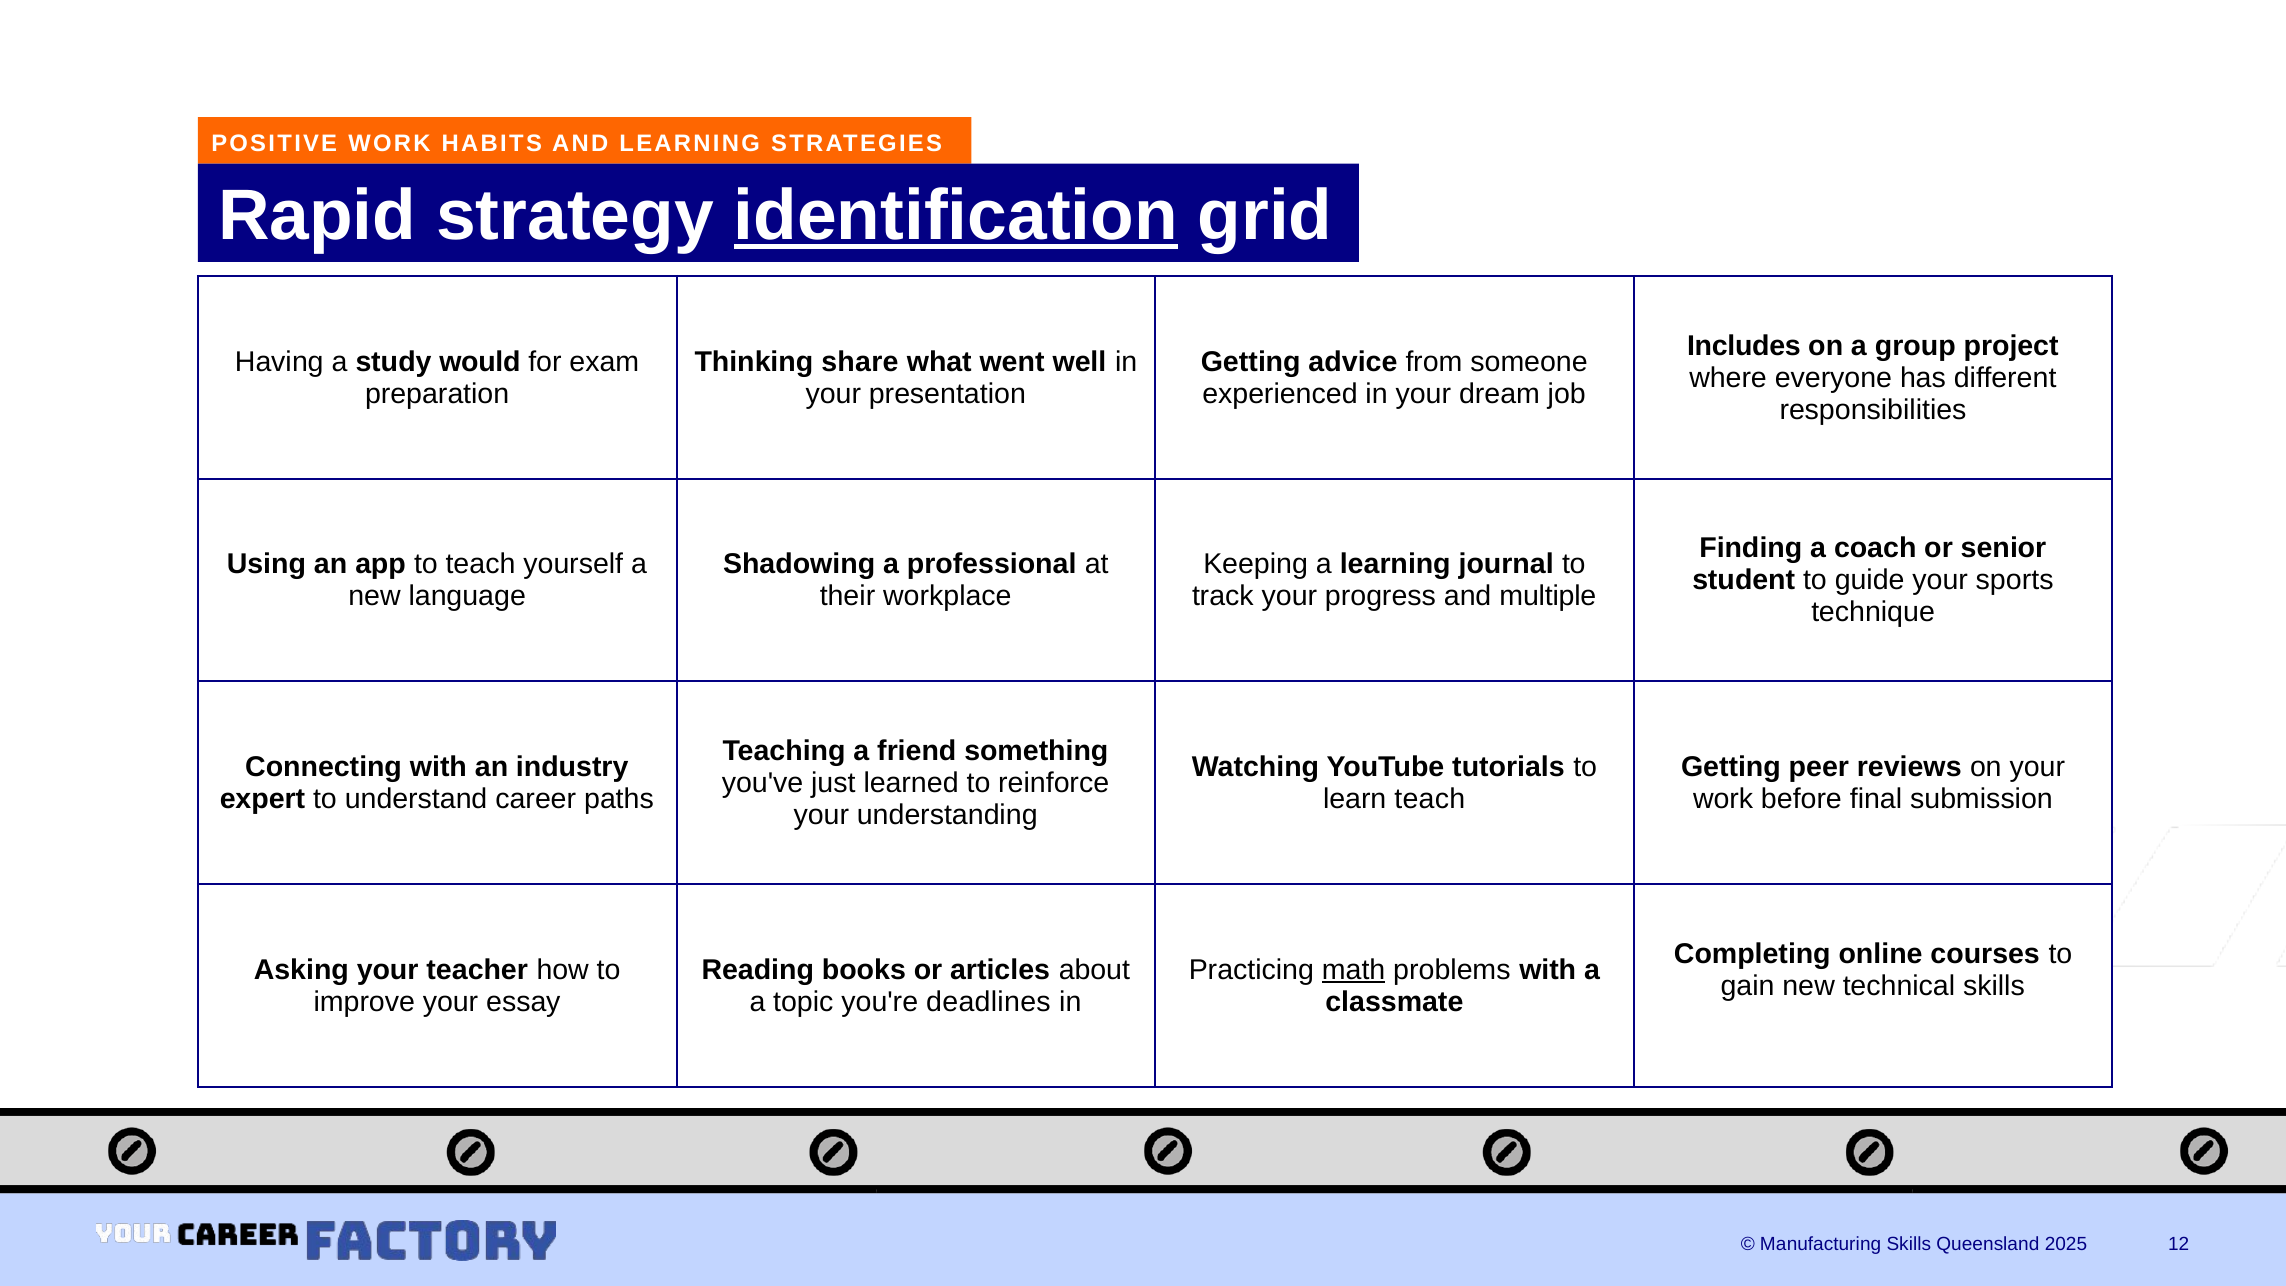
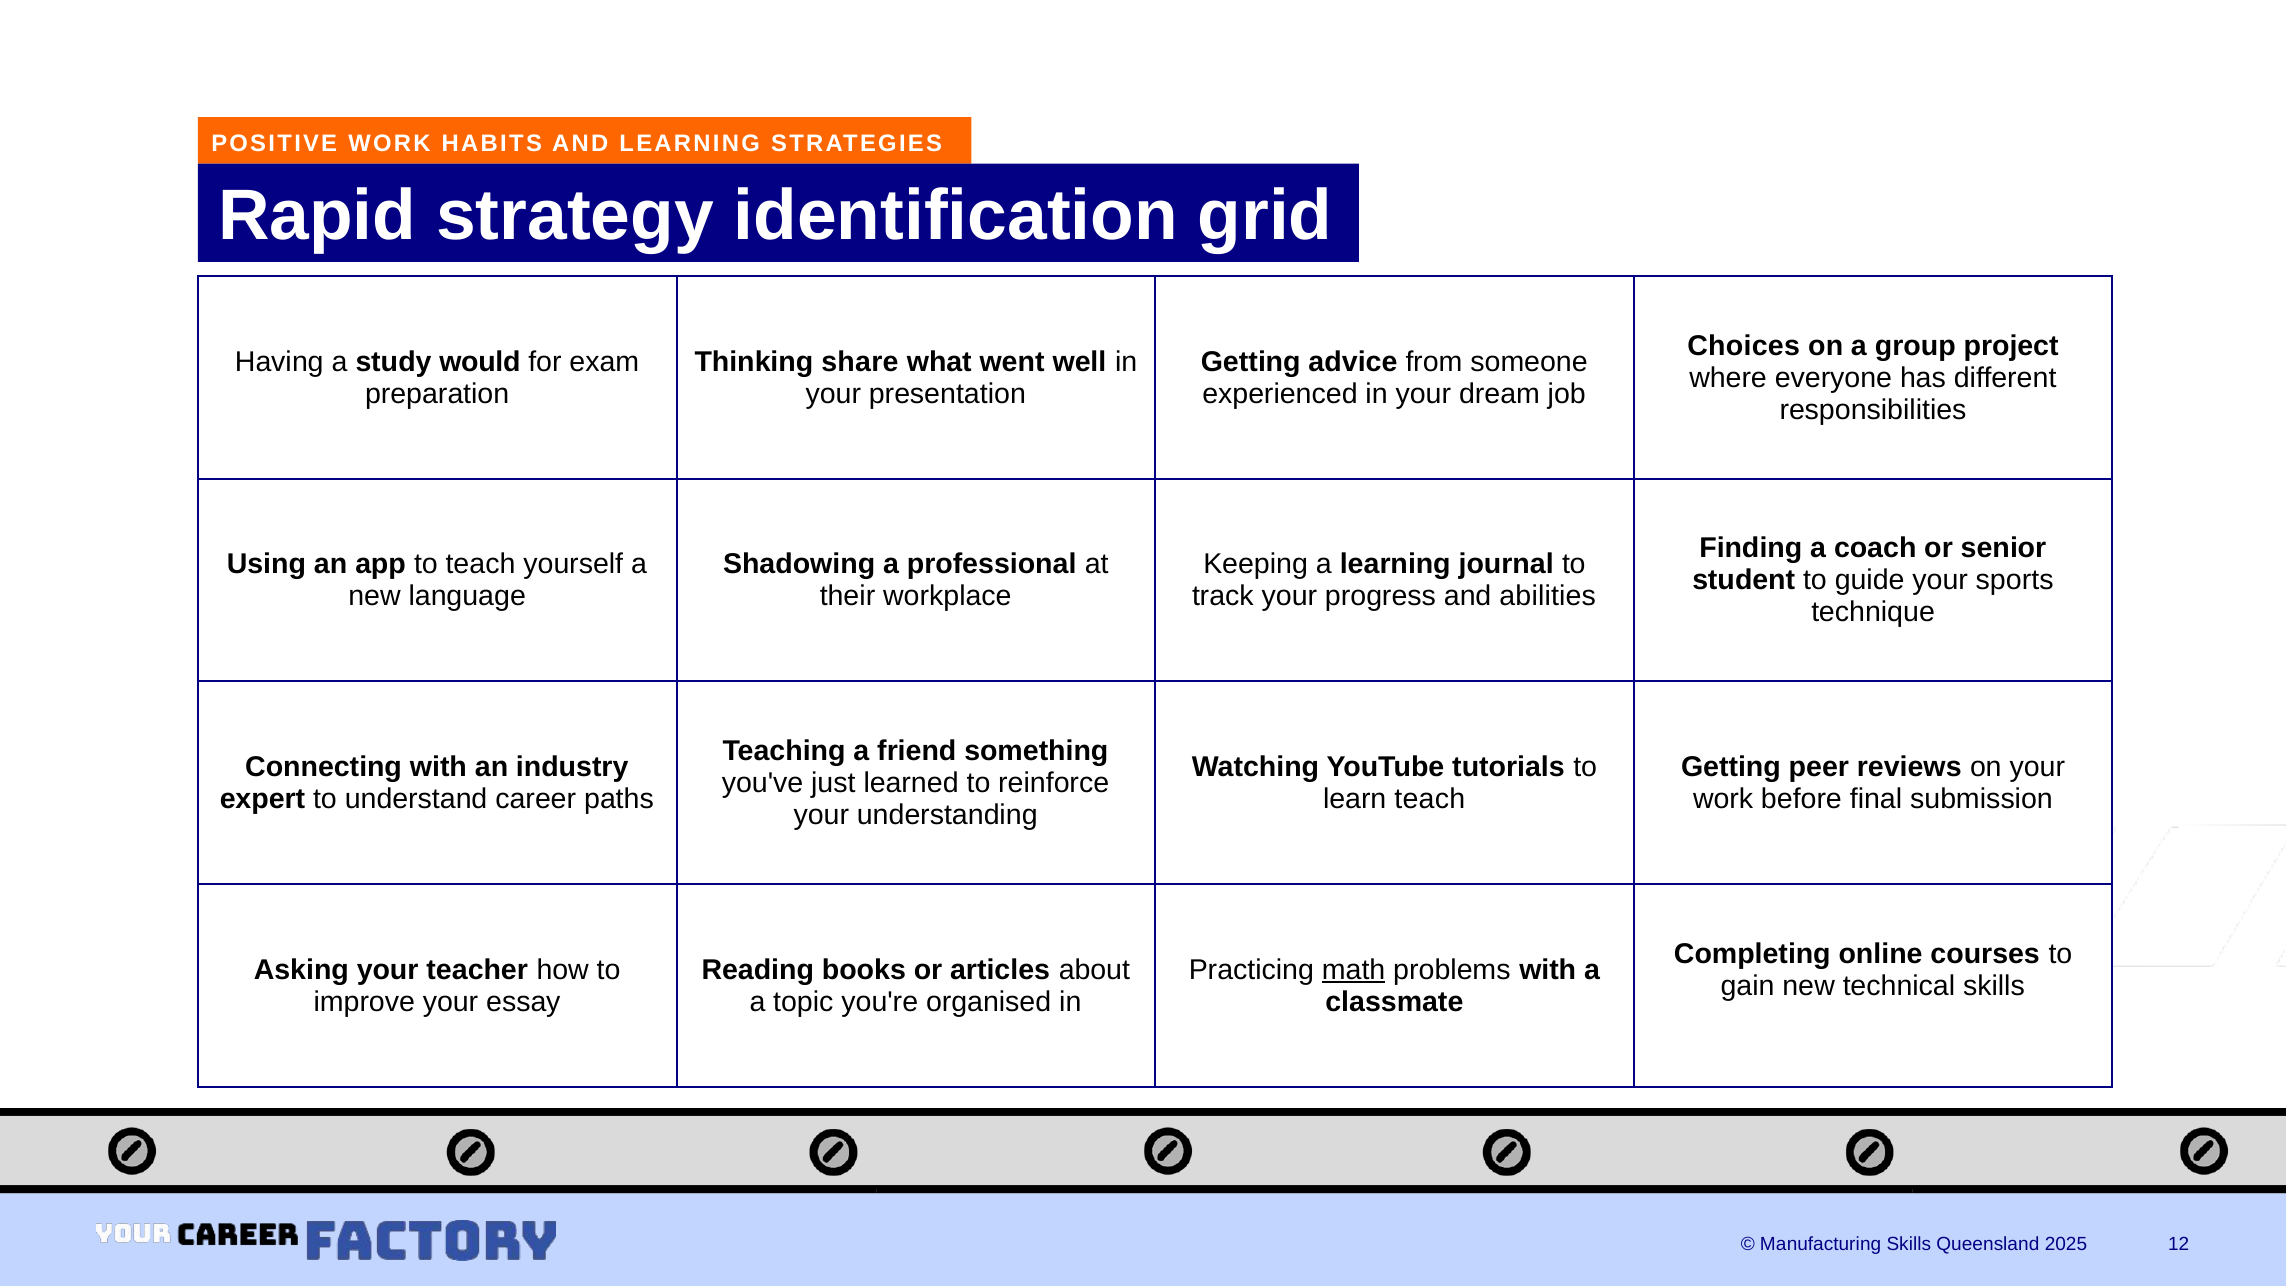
identification underline: present -> none (956, 216)
Includes: Includes -> Choices (1744, 346)
multiple: multiple -> abilities (1548, 596)
deadlines: deadlines -> organised (989, 1002)
